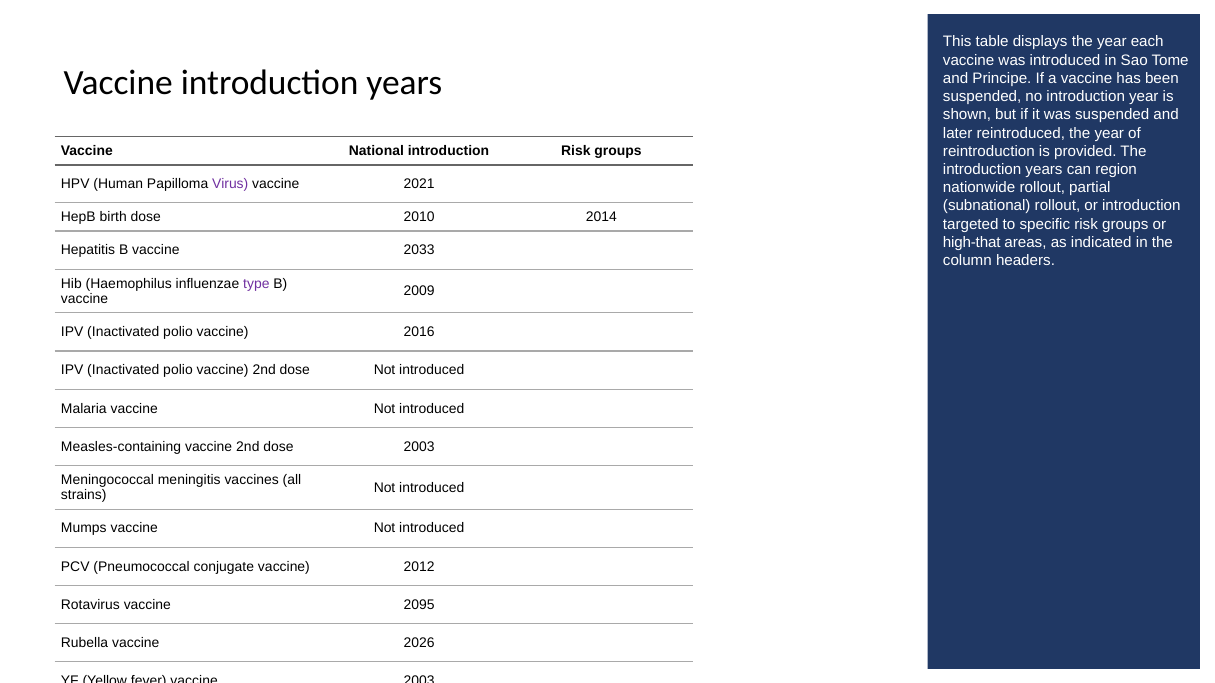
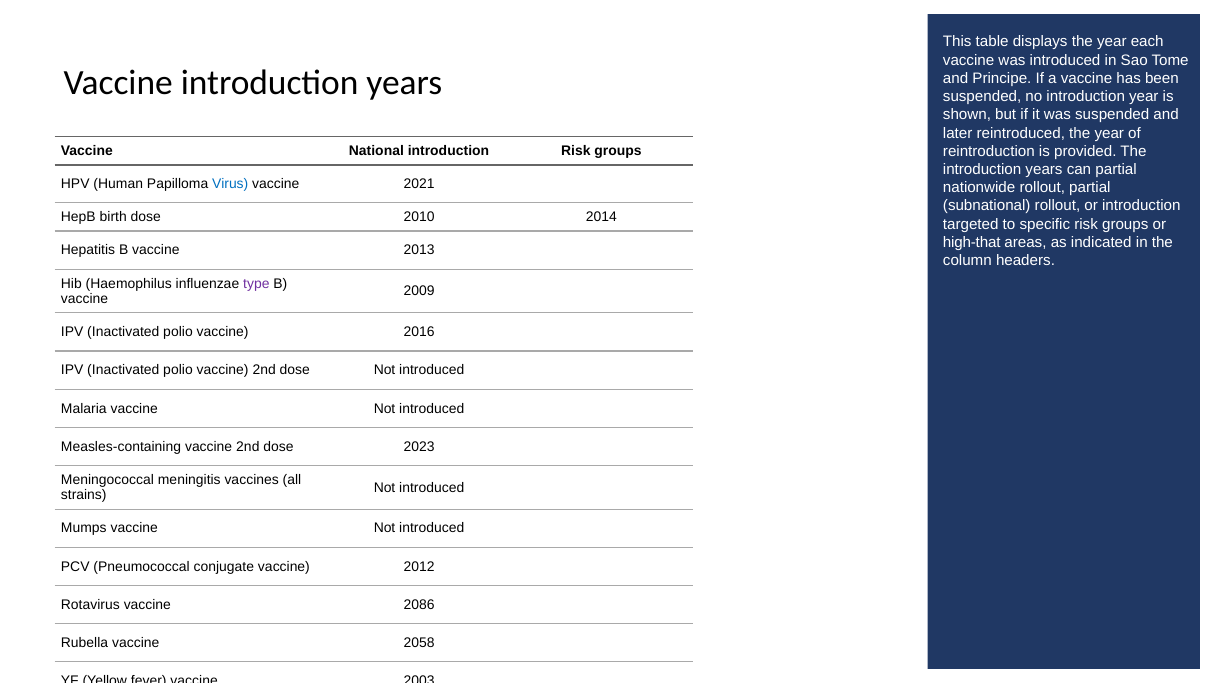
can region: region -> partial (1116, 170)
Virus colour: purple -> blue (230, 184)
2033: 2033 -> 2013 (419, 251)
dose 2003: 2003 -> 2023 (419, 447)
2095: 2095 -> 2086 (419, 605)
2026: 2026 -> 2058 (419, 643)
